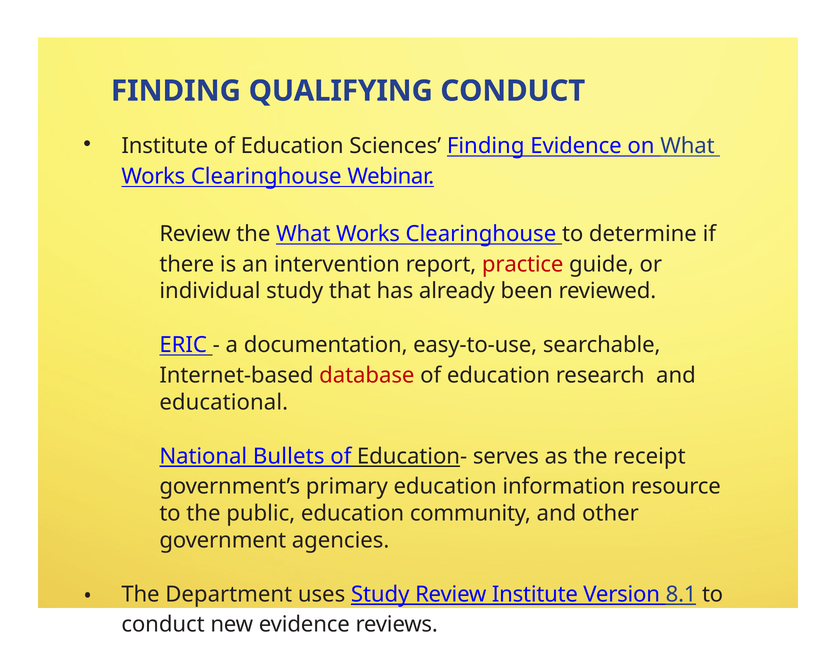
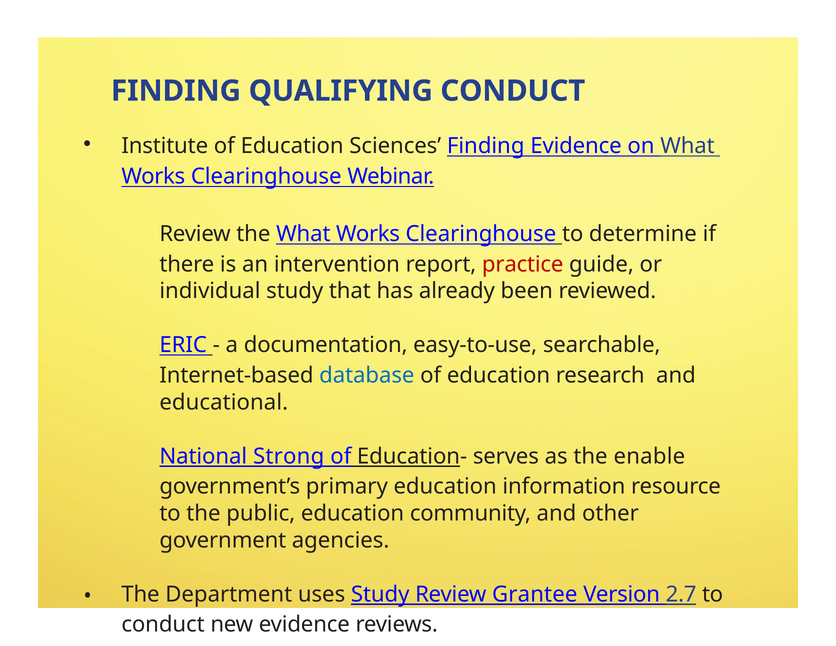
database colour: red -> blue (367, 375)
Bullets: Bullets -> Strong (289, 456)
receipt: receipt -> enable (649, 456)
Review Institute: Institute -> Grantee (535, 594)
8.1: 8.1 -> 2.7 (681, 594)
